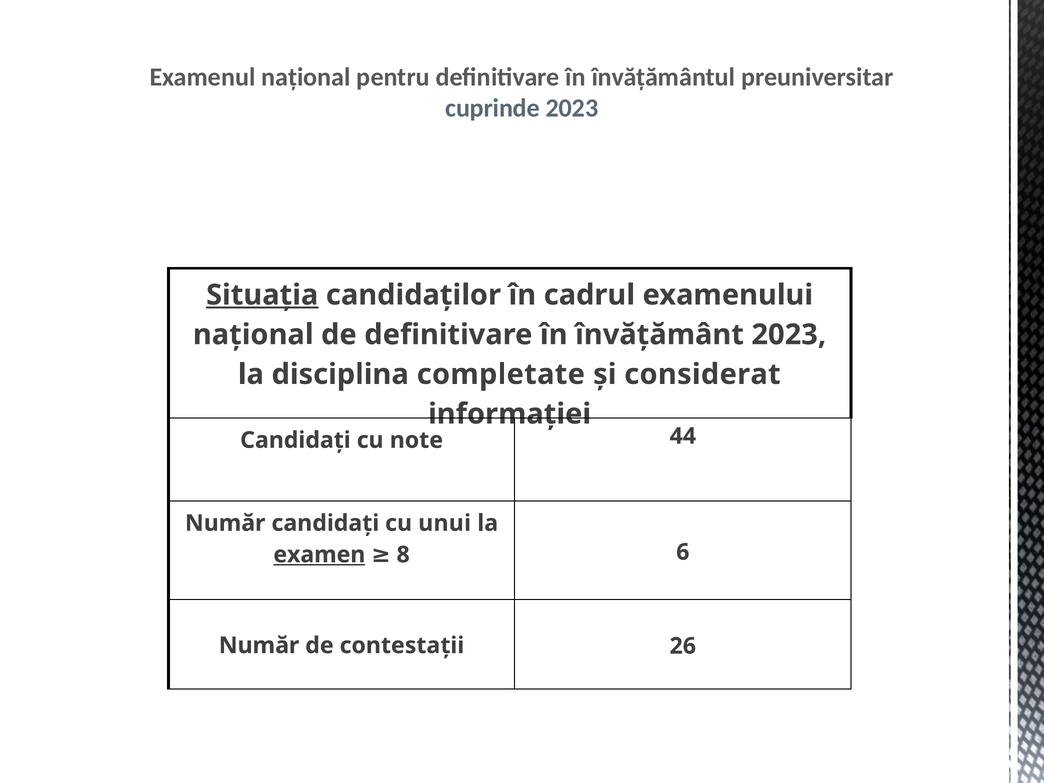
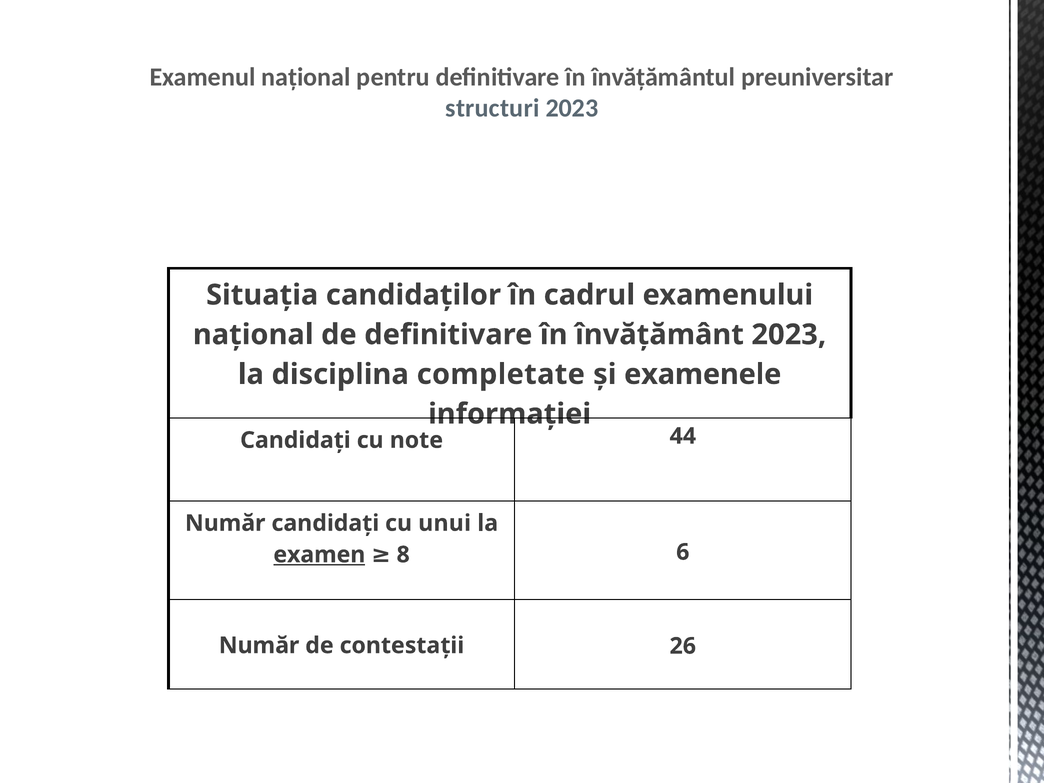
cuprinde: cuprinde -> structuri (492, 108)
Situaţia underline: present -> none (262, 295)
considerat: considerat -> examenele (703, 374)
